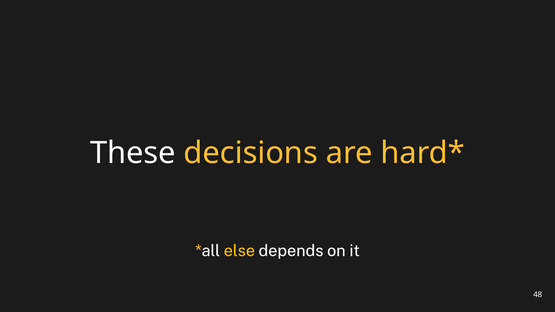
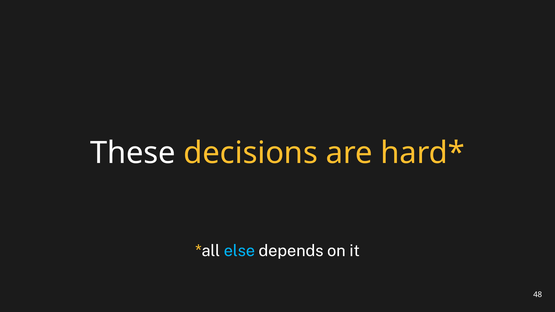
else colour: yellow -> light blue (239, 251)
